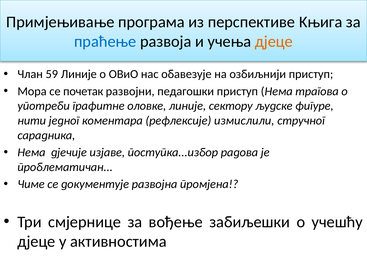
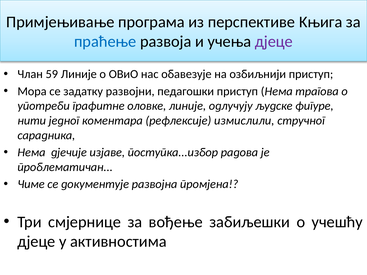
дјеце colour: orange -> purple (274, 42)
почетак: почетак -> задатку (83, 91)
сектору: сектору -> одлучују (231, 106)
